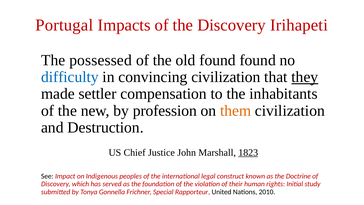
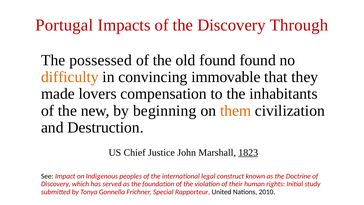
Irihapeti: Irihapeti -> Through (299, 25)
difficulty colour: blue -> orange (70, 77)
convincing civilization: civilization -> immovable (226, 77)
they underline: present -> none (305, 77)
settler: settler -> lovers (98, 94)
profession: profession -> beginning (165, 110)
